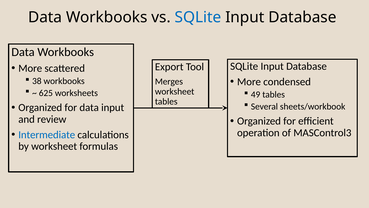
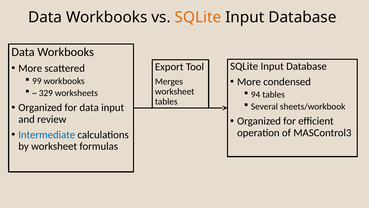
SQLite colour: blue -> orange (198, 17)
38: 38 -> 99 (37, 81)
625: 625 -> 329 (46, 93)
49: 49 -> 94 (256, 94)
